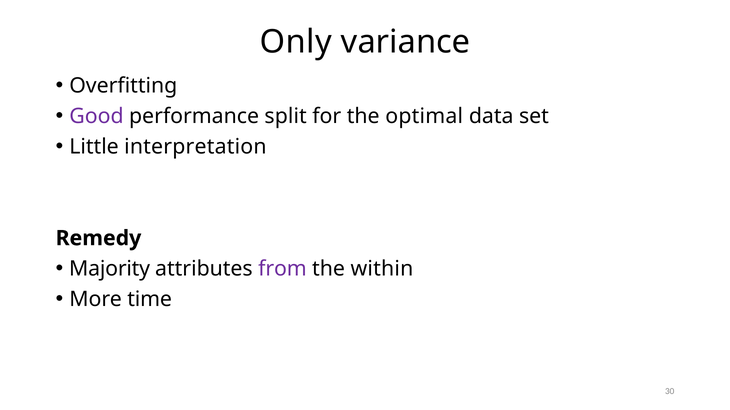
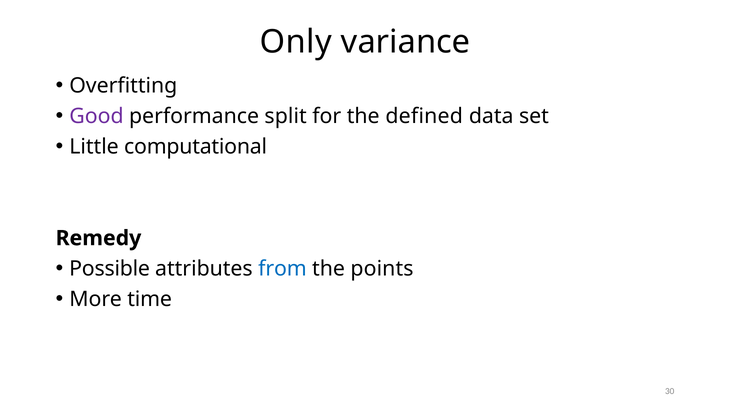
optimal: optimal -> defined (424, 116)
interpretation: interpretation -> computational (196, 147)
Majority: Majority -> Possible (110, 269)
from colour: purple -> blue (282, 269)
within: within -> points (382, 269)
